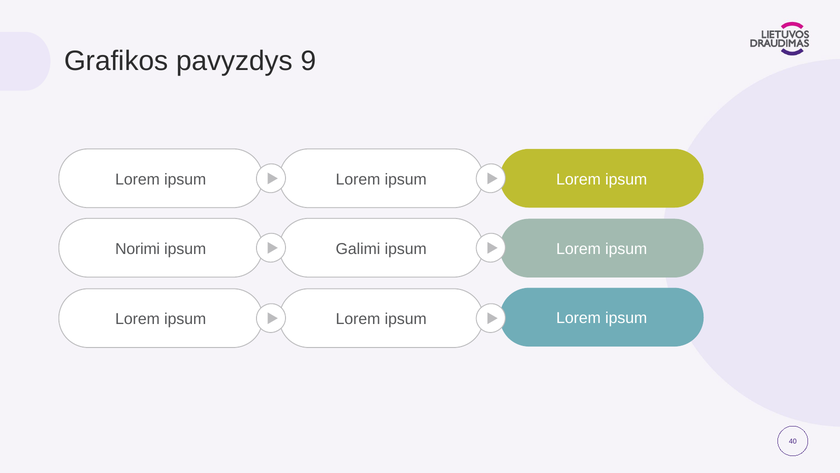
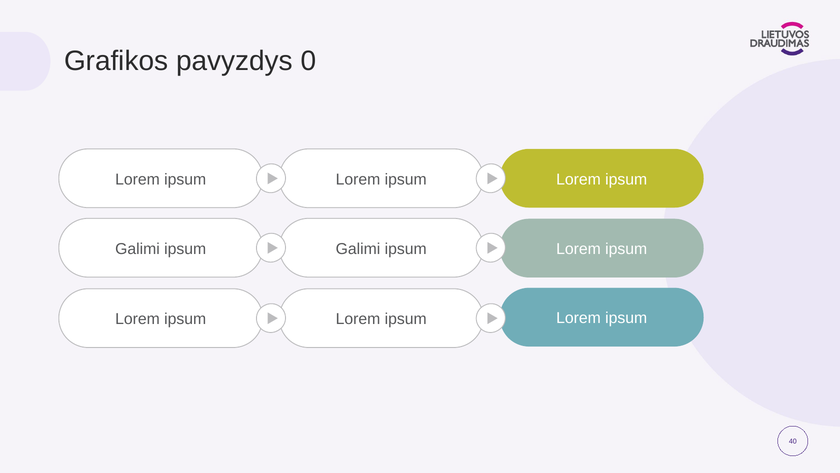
9: 9 -> 0 (308, 61)
Norimi: Norimi -> Galimi (138, 249)
